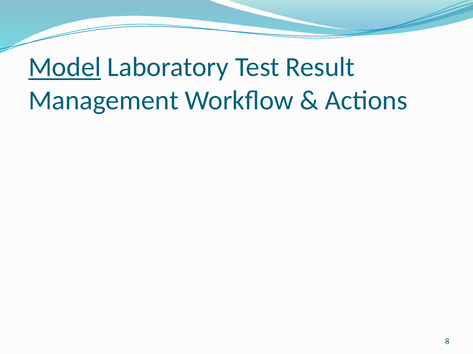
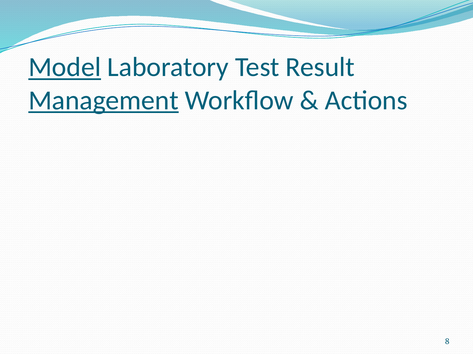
Management underline: none -> present (103, 100)
